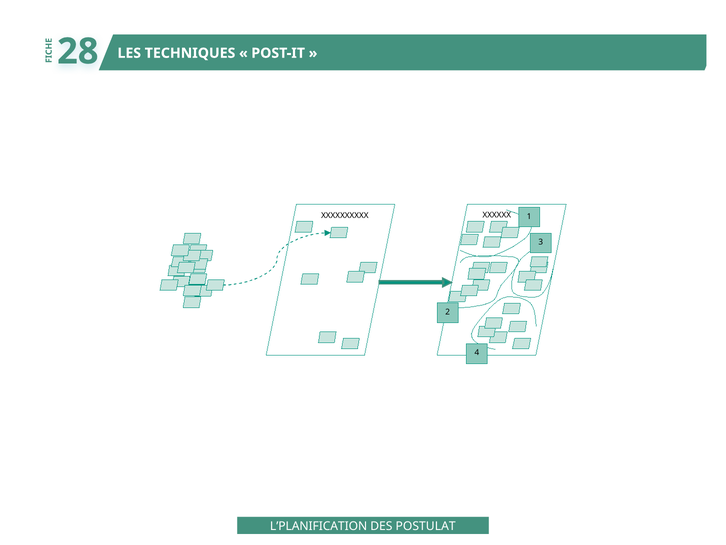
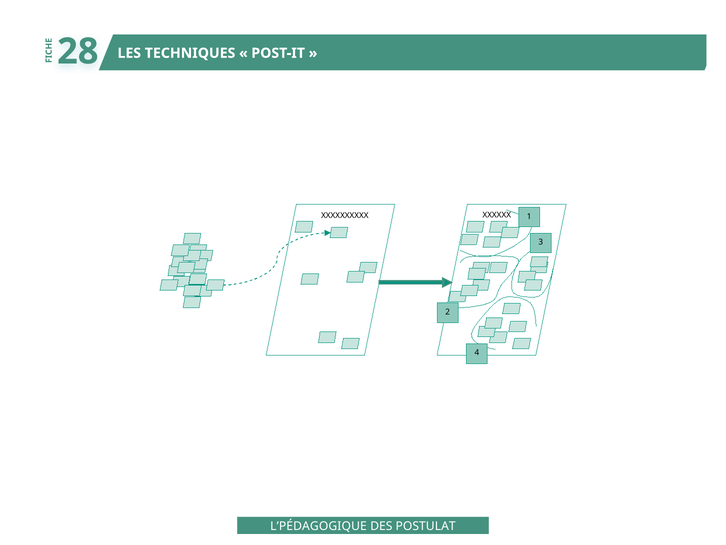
L’PLANIFICATION: L’PLANIFICATION -> L’PÉDAGOGIQUE (319, 526)
